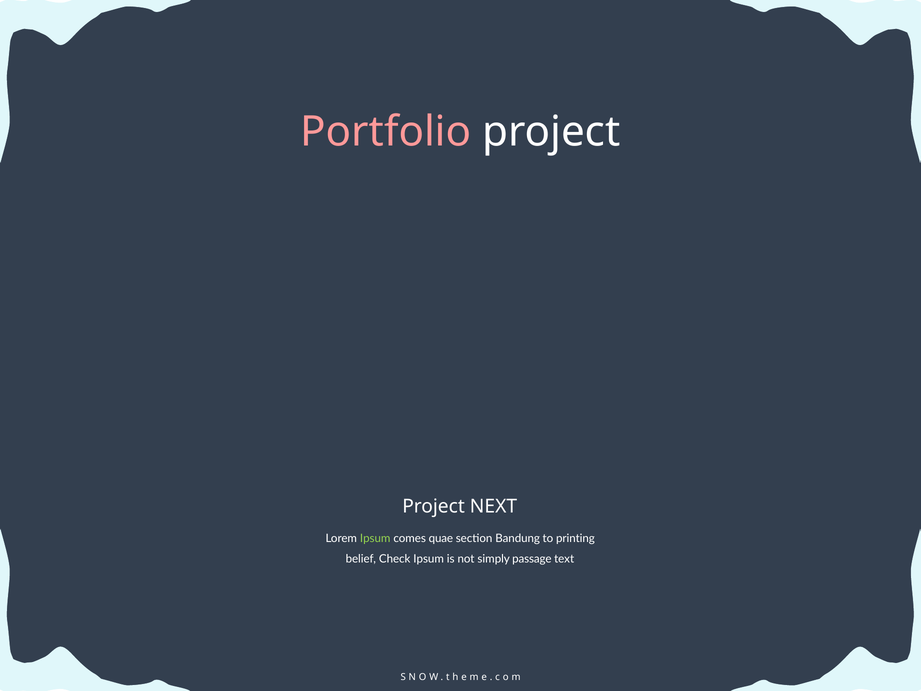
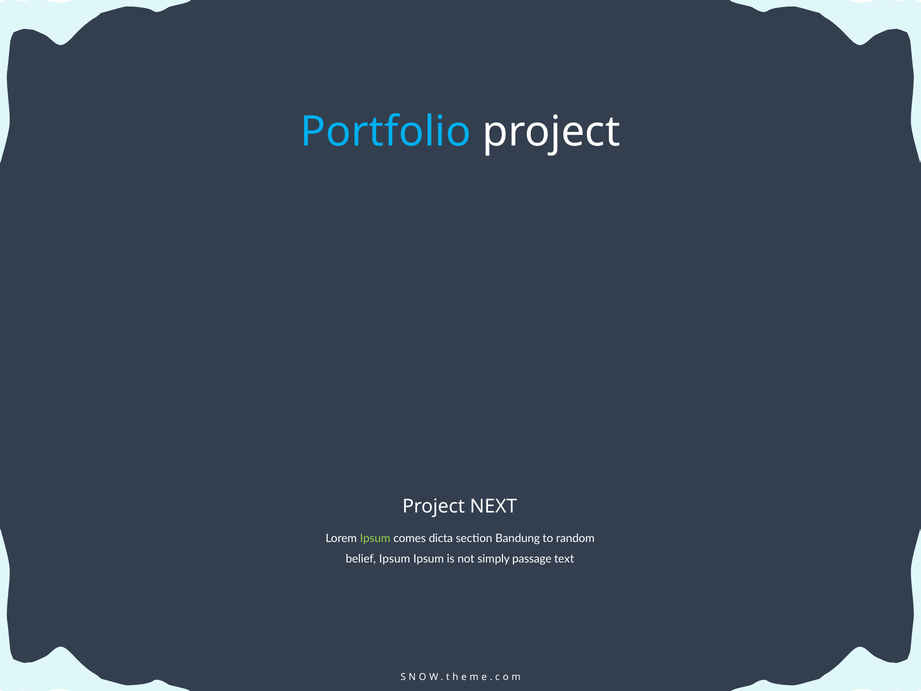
Portfolio colour: pink -> light blue (386, 132)
quae: quae -> dicta (441, 538)
printing: printing -> random (575, 538)
belief Check: Check -> Ipsum (395, 559)
